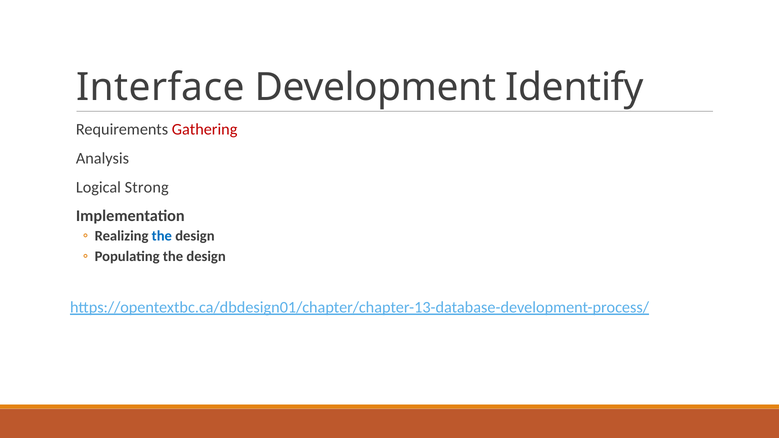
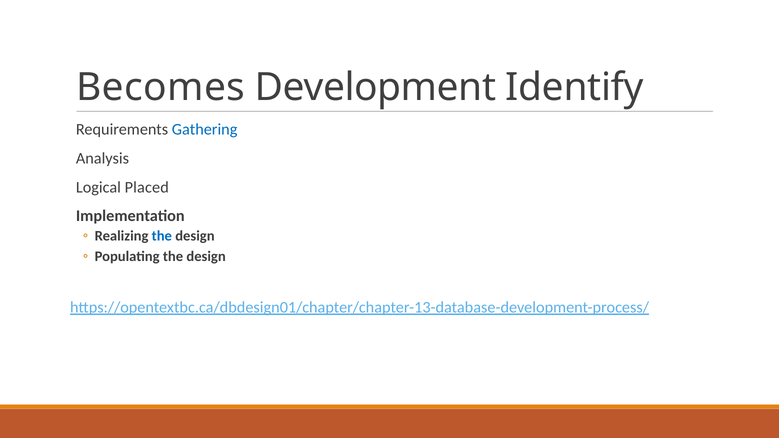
Interface: Interface -> Becomes (161, 87)
Gathering colour: red -> blue (205, 130)
Strong: Strong -> Placed (147, 187)
